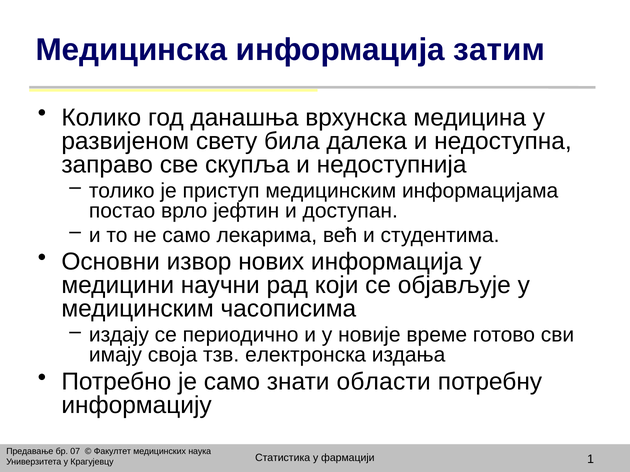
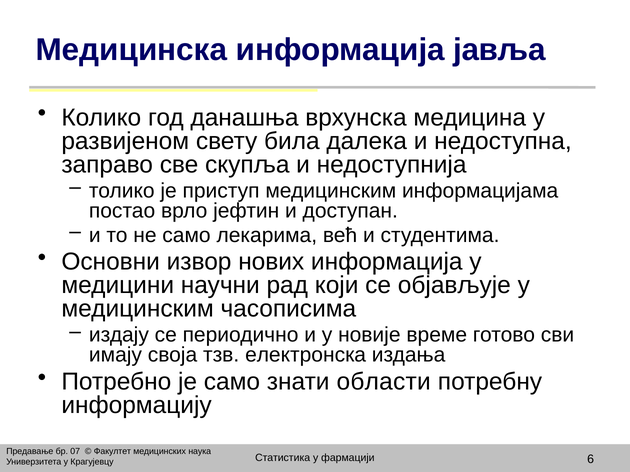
затим: затим -> јавља (499, 50)
1: 1 -> 6 (591, 460)
